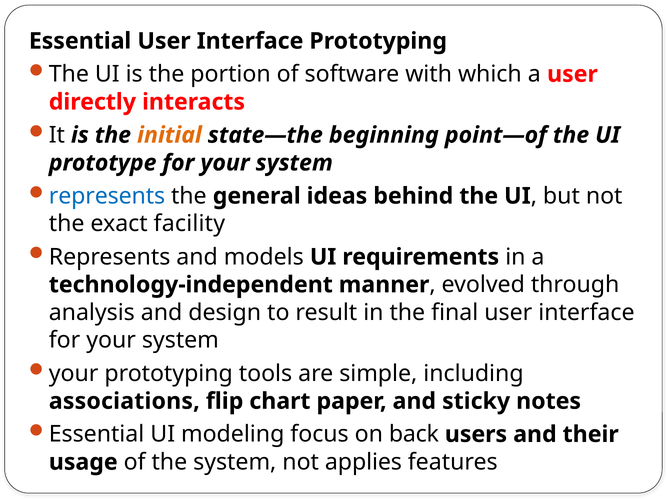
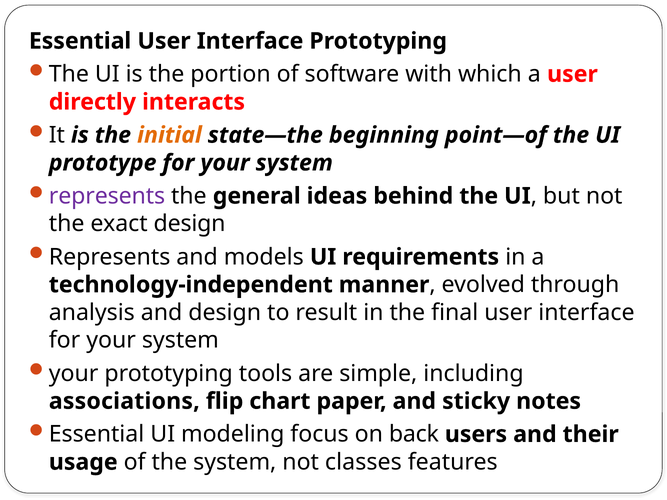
represents colour: blue -> purple (107, 196)
exact facility: facility -> design (190, 224)
applies: applies -> classes (363, 462)
